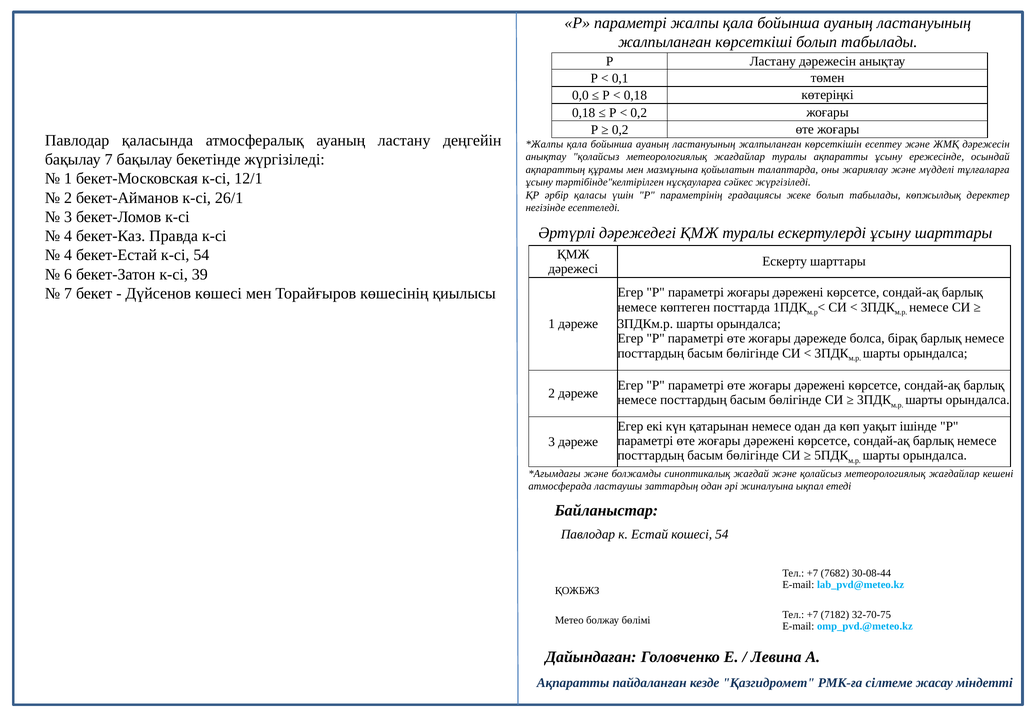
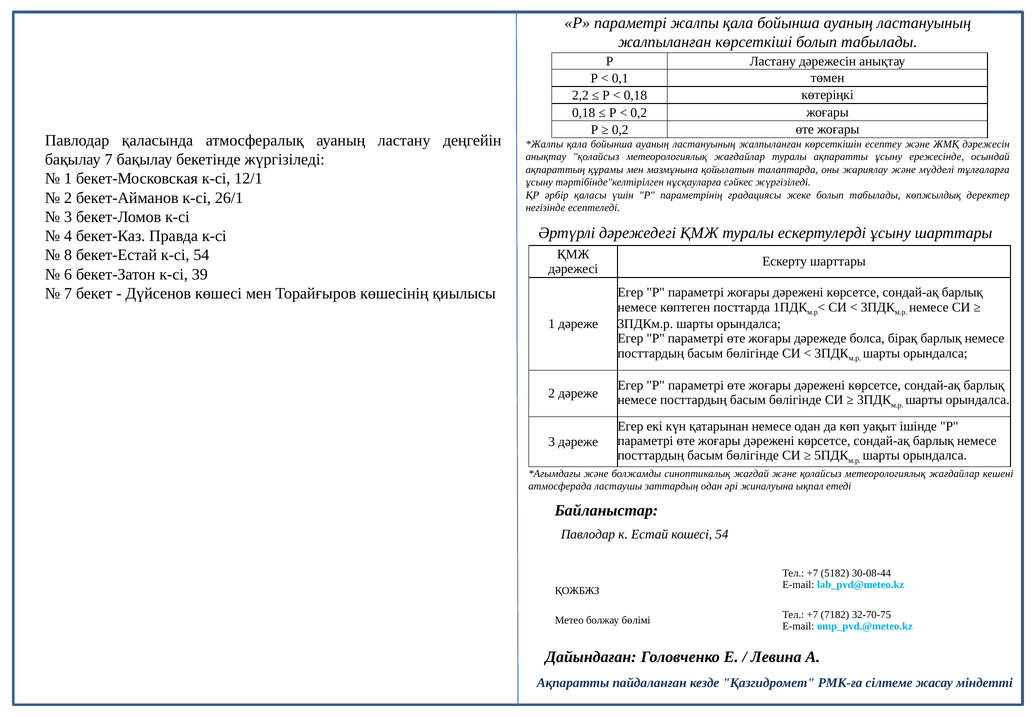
0,0: 0,0 -> 2,2 (580, 96)
4: 4 -> 8 (68, 255)
7682: 7682 -> 5182 (835, 573)
